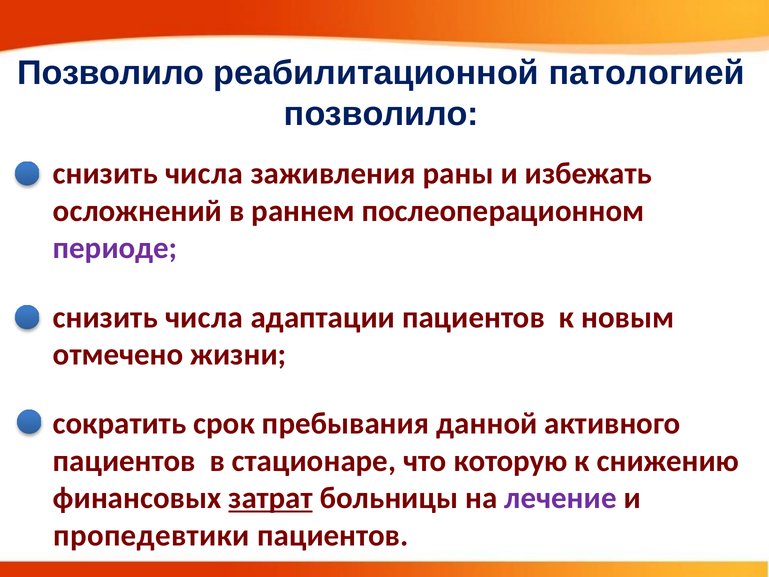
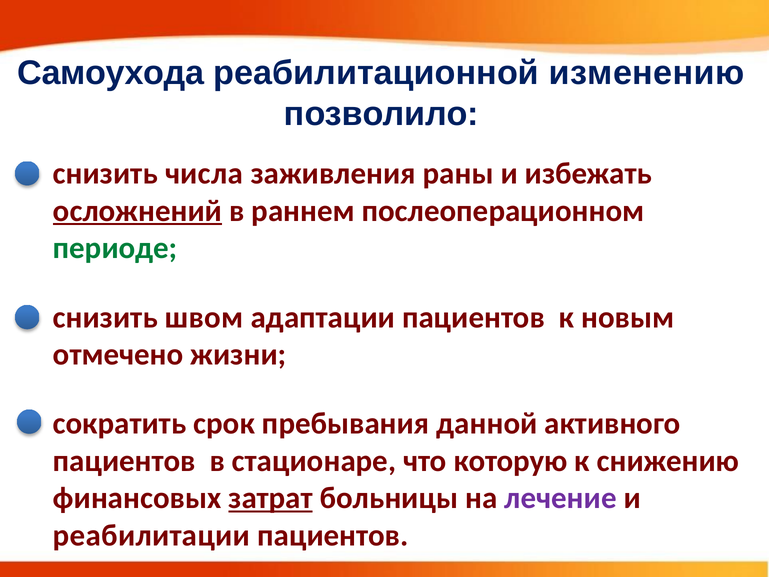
Позволило: Позволило -> Самоухода (111, 73)
патологией: патологией -> изменению (646, 73)
осложнений underline: none -> present (137, 211)
периоде colour: purple -> green (115, 248)
числа: числа -> швом (204, 317)
пропедевтики: пропедевтики -> реабилитации (151, 535)
